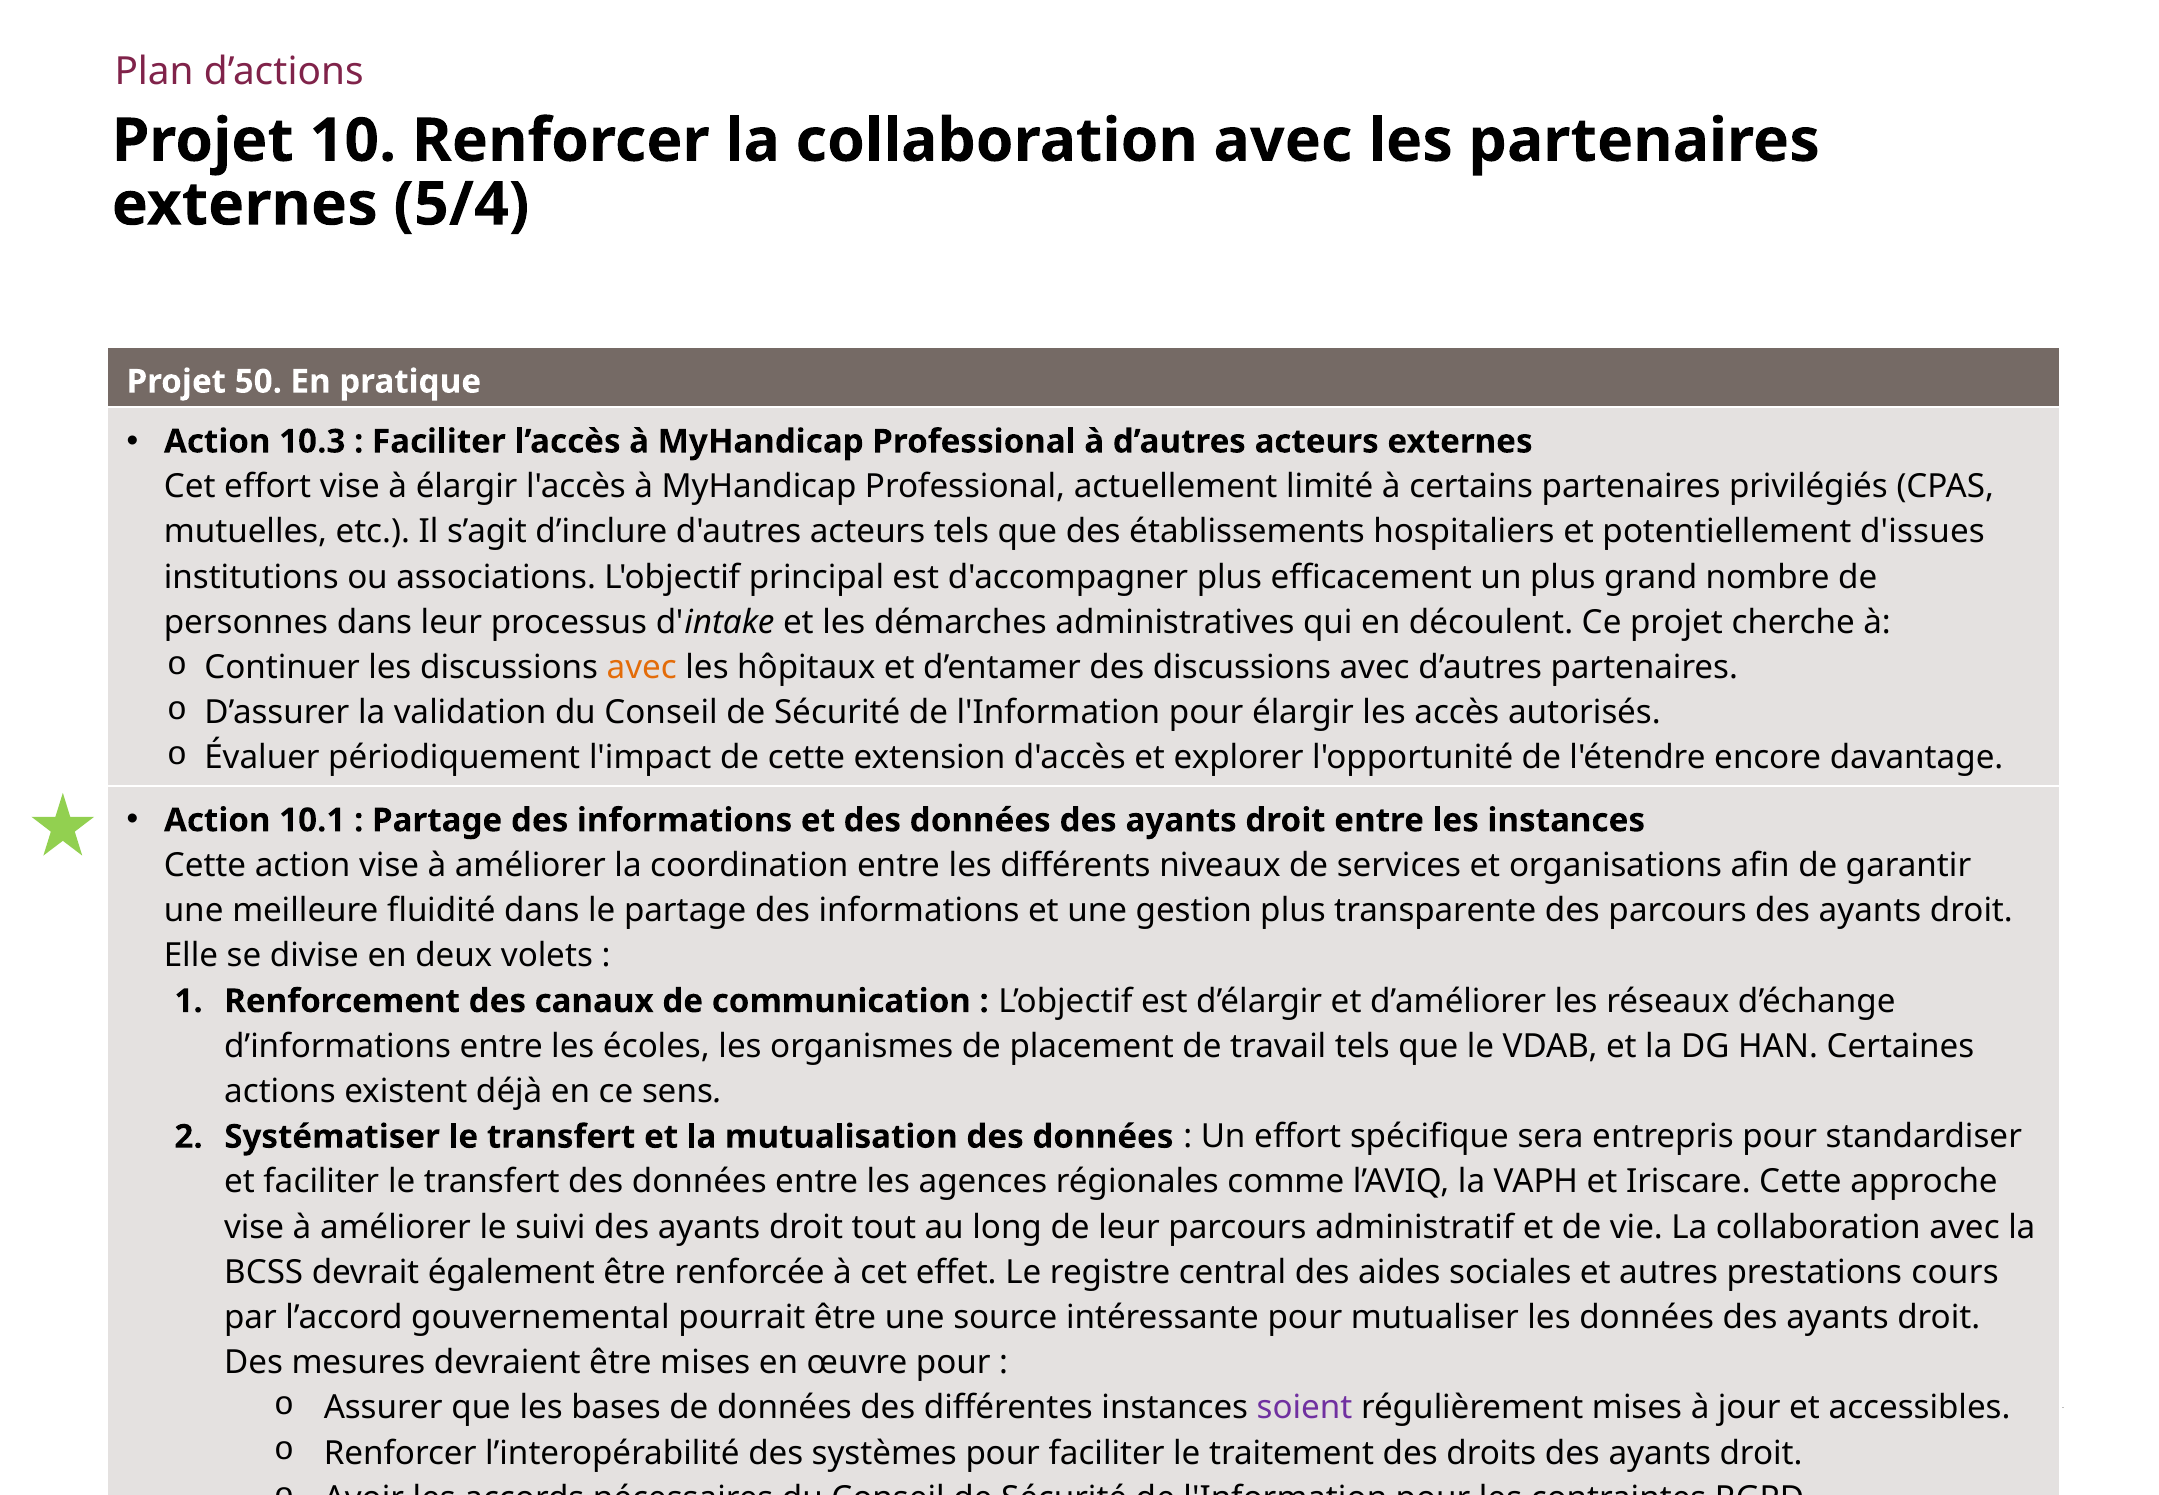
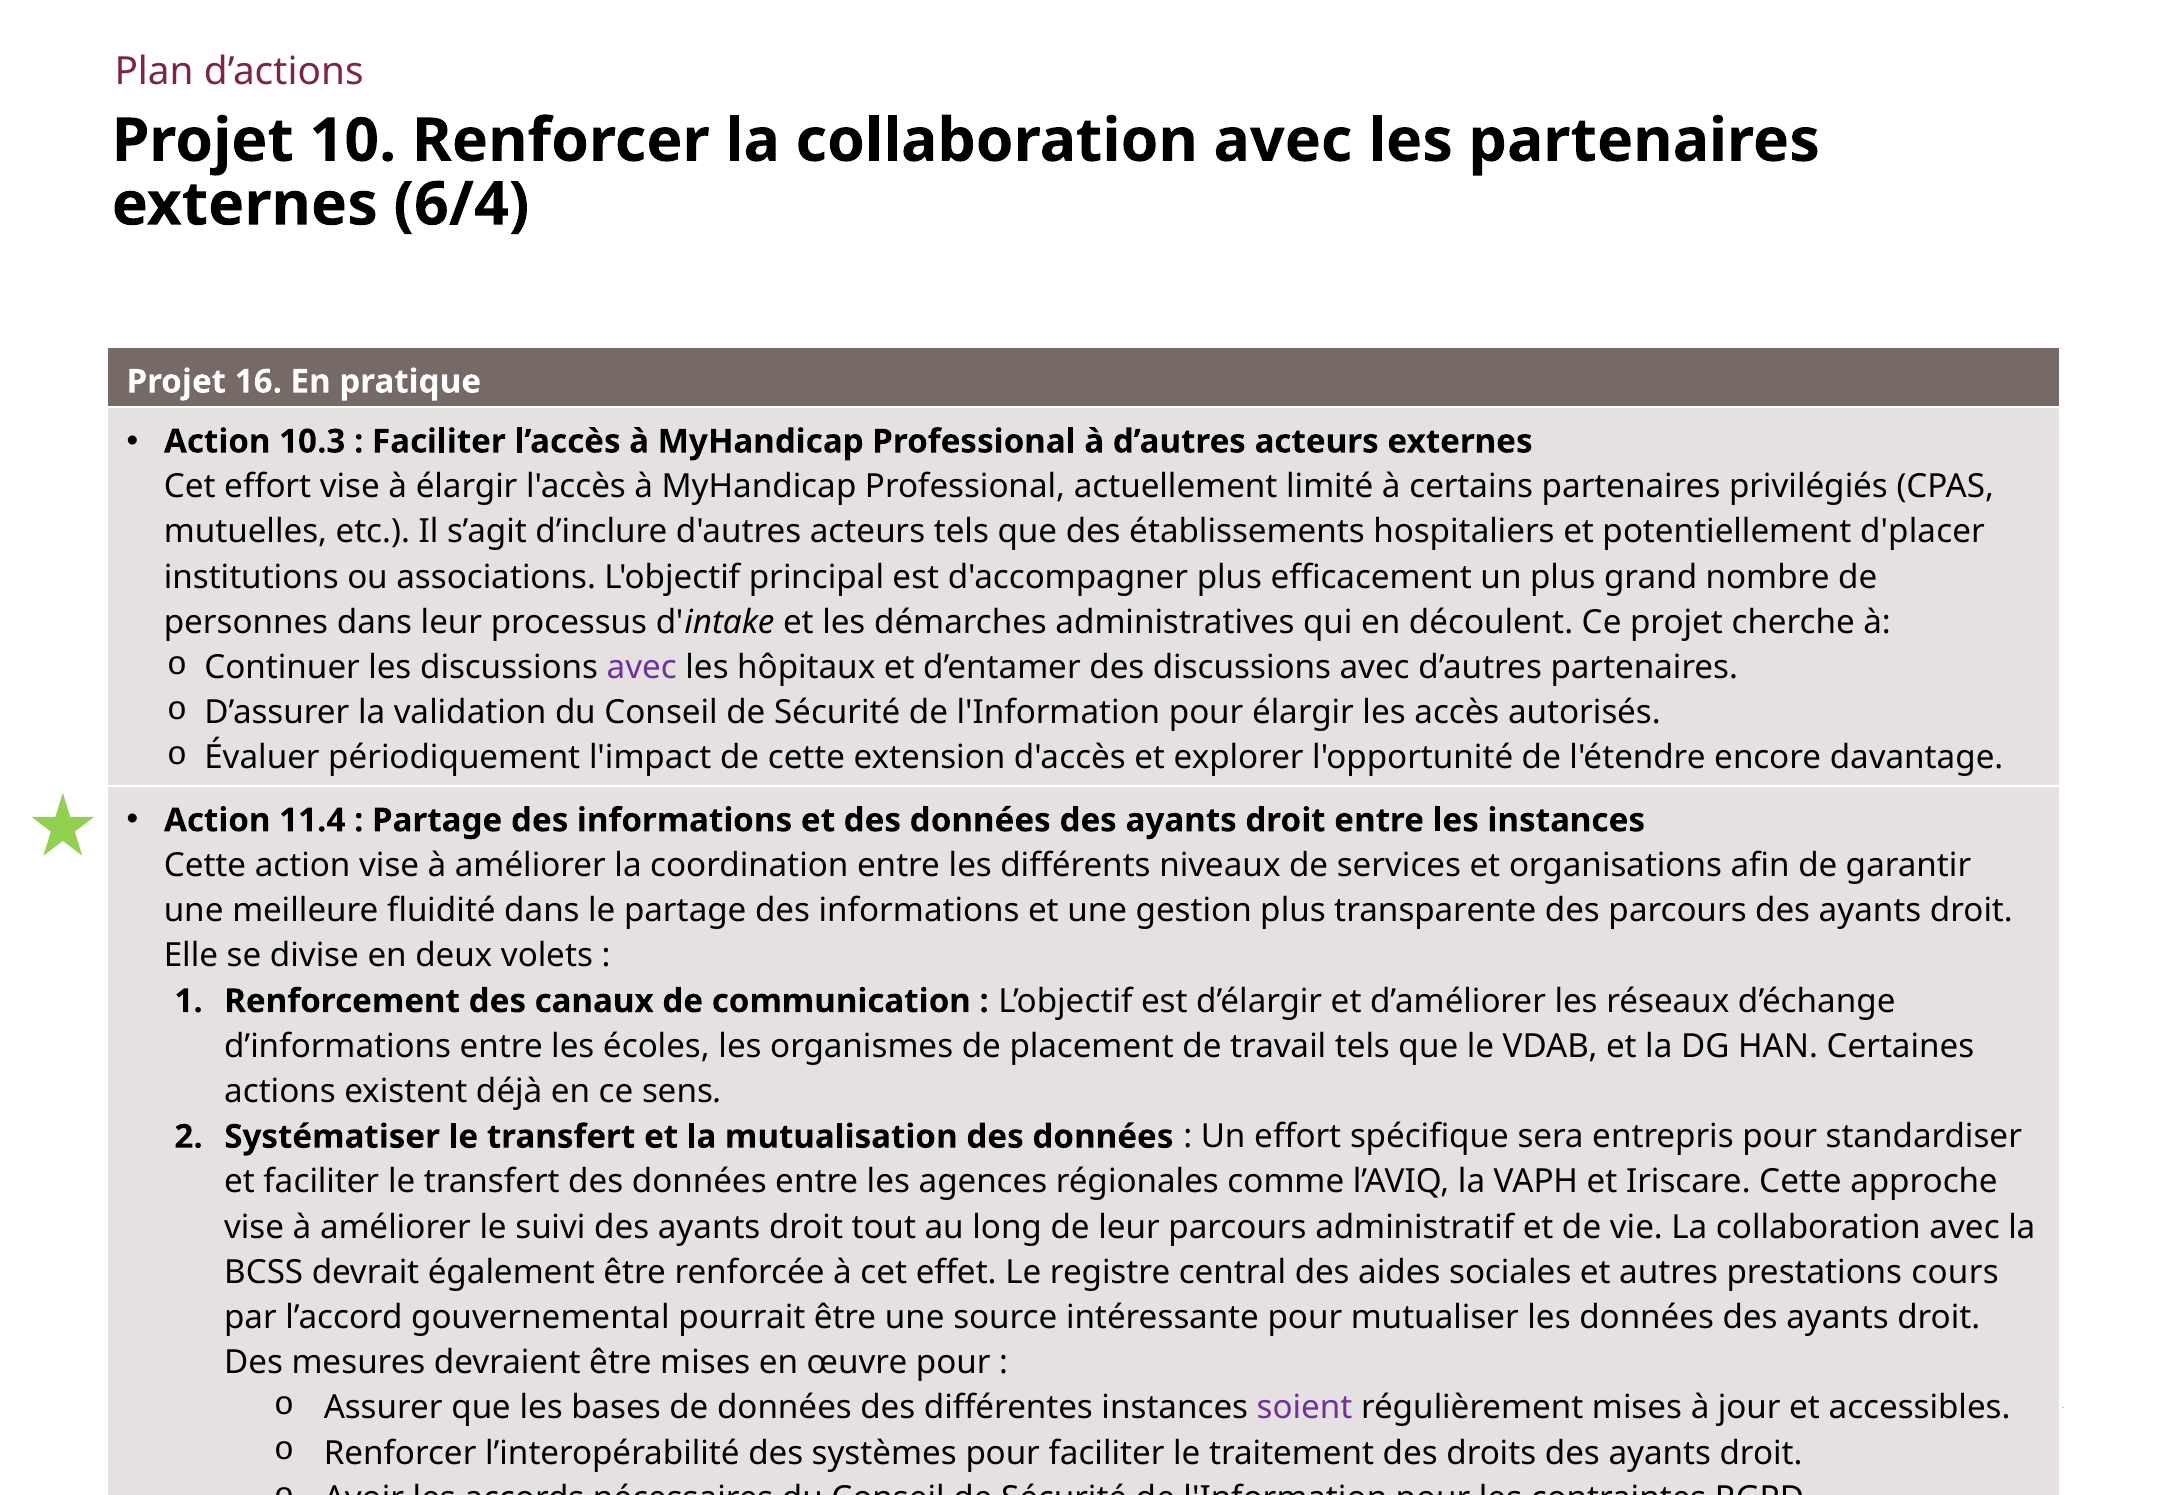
5/4: 5/4 -> 6/4 (461, 204)
50: 50 -> 16 (258, 382)
d'issues: d'issues -> d'placer (1922, 532)
avec colour: orange -> purple (642, 667)
10.1: 10.1 -> 11.4 (312, 820)
